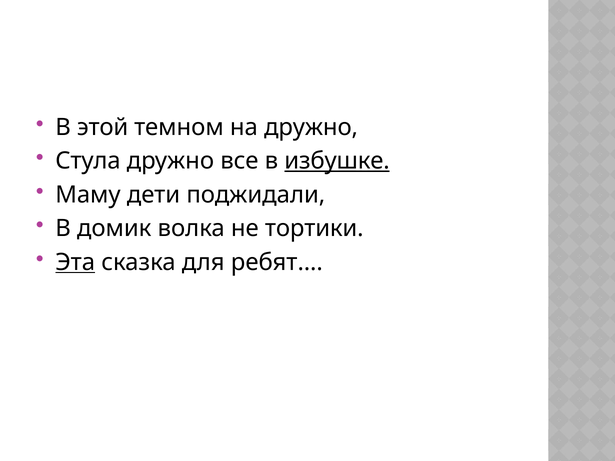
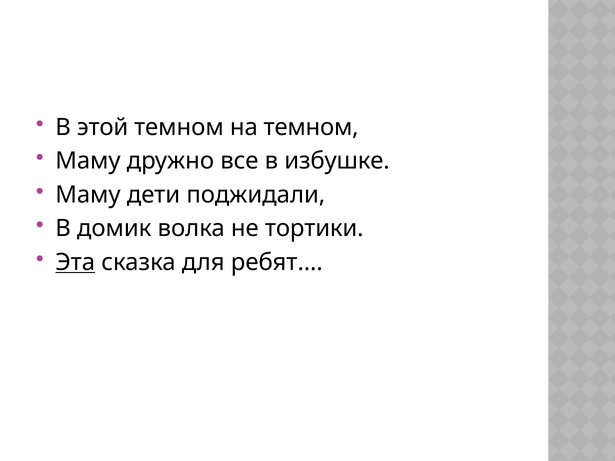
на дружно: дружно -> темном (311, 127)
Стула: Стула -> Маму (88, 161)
избушке underline: present -> none (337, 161)
